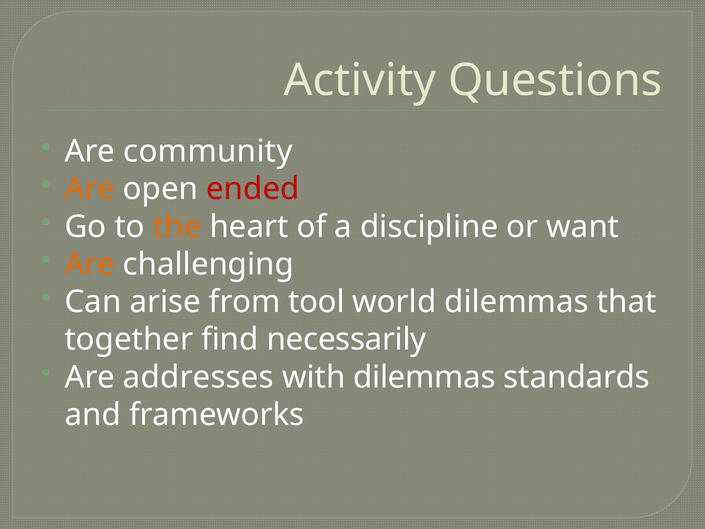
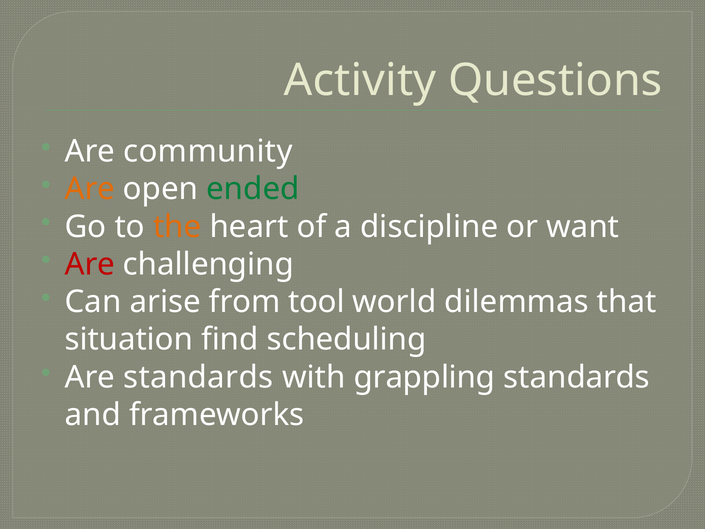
ended colour: red -> green (253, 189)
Are colour: orange -> red (90, 264)
together: together -> situation (129, 339)
necessarily: necessarily -> scheduling (347, 339)
Are addresses: addresses -> standards (198, 377)
with dilemmas: dilemmas -> grappling (424, 377)
